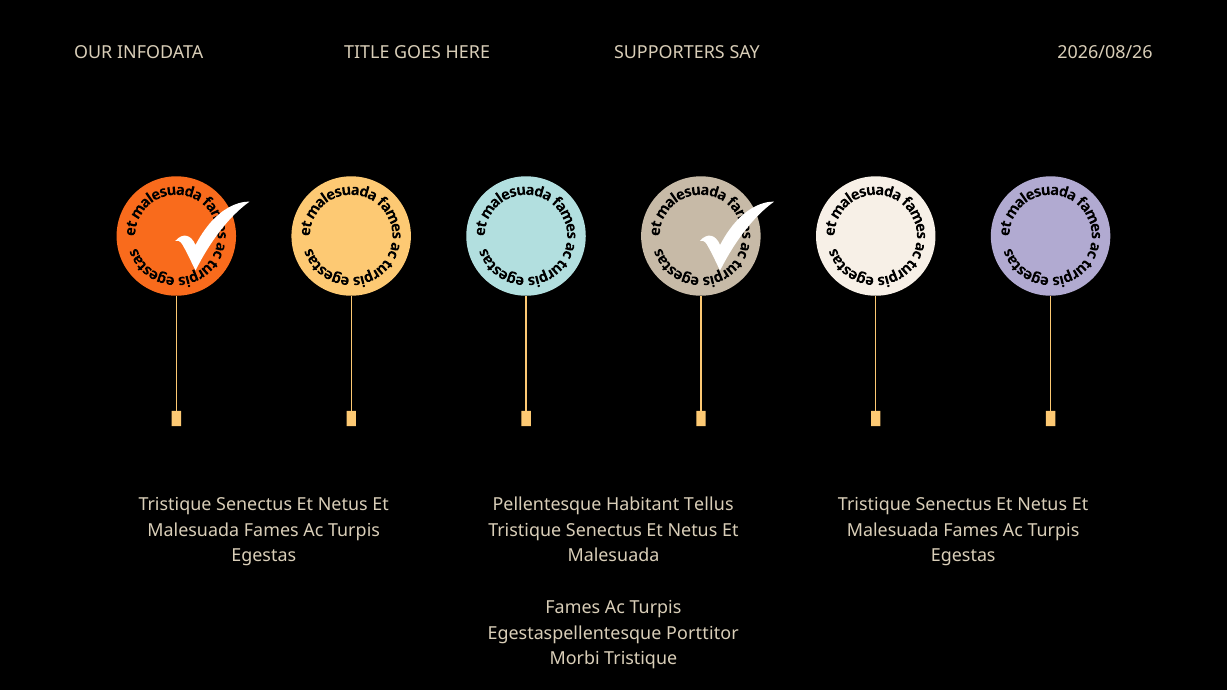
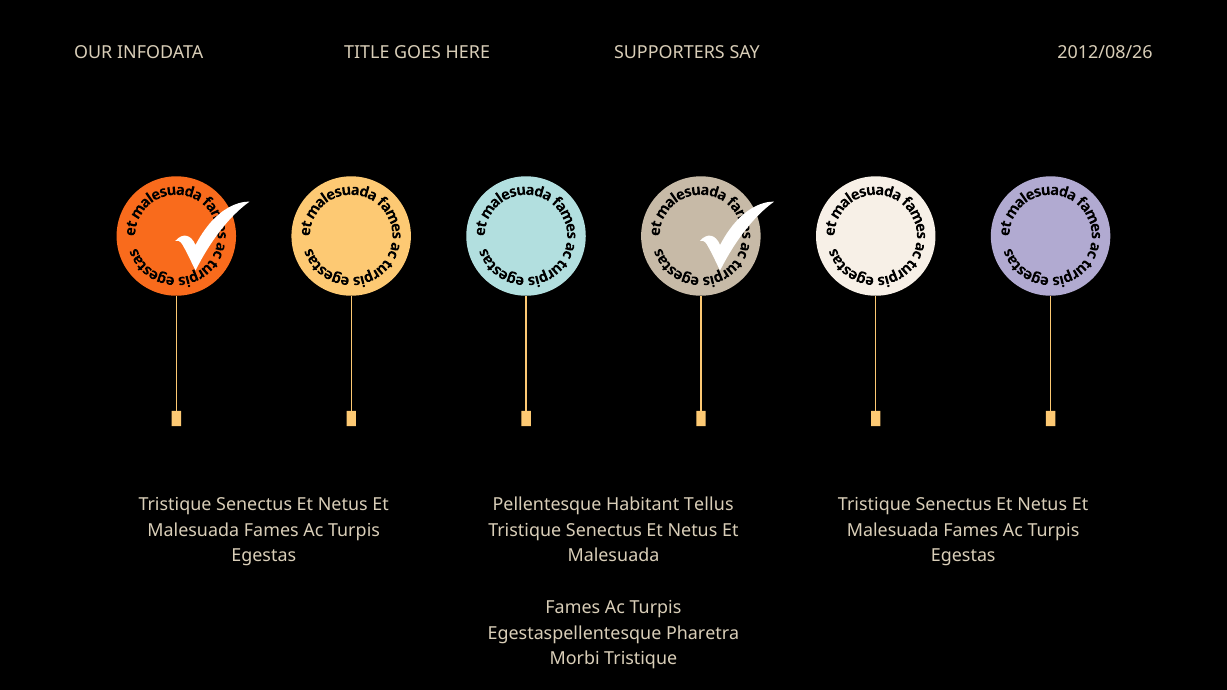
2026/08/26: 2026/08/26 -> 2012/08/26 (1105, 53)
Porttitor: Porttitor -> Pharetra (703, 633)
